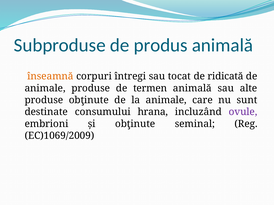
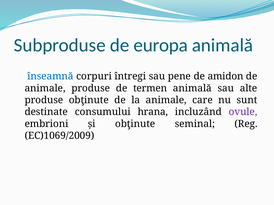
produs: produs -> europa (161, 45)
înseamnă colour: orange -> blue (50, 76)
tocat: tocat -> pene (179, 76)
ridicată: ridicată -> amidon (226, 76)
